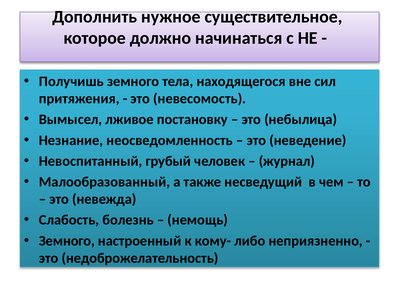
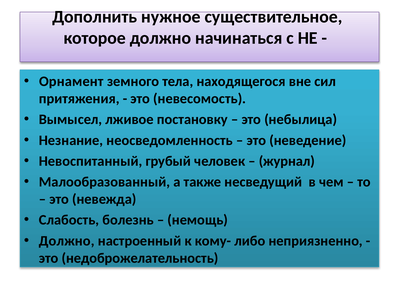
Получишь: Получишь -> Орнамент (71, 81)
Земного: Земного -> Должно (67, 241)
